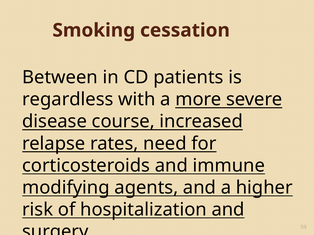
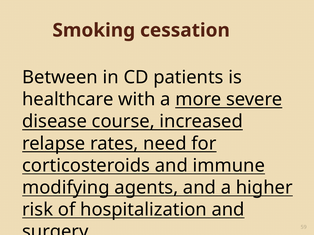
regardless: regardless -> healthcare (68, 100)
